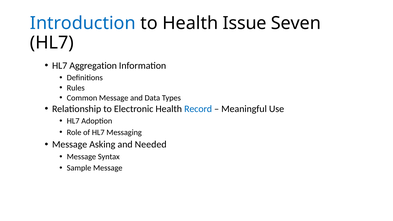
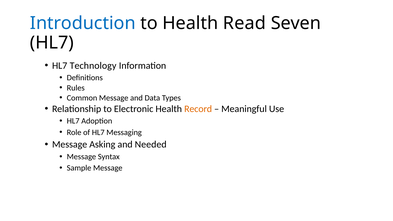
Issue: Issue -> Read (244, 23)
Aggregation: Aggregation -> Technology (93, 66)
Record colour: blue -> orange (198, 109)
